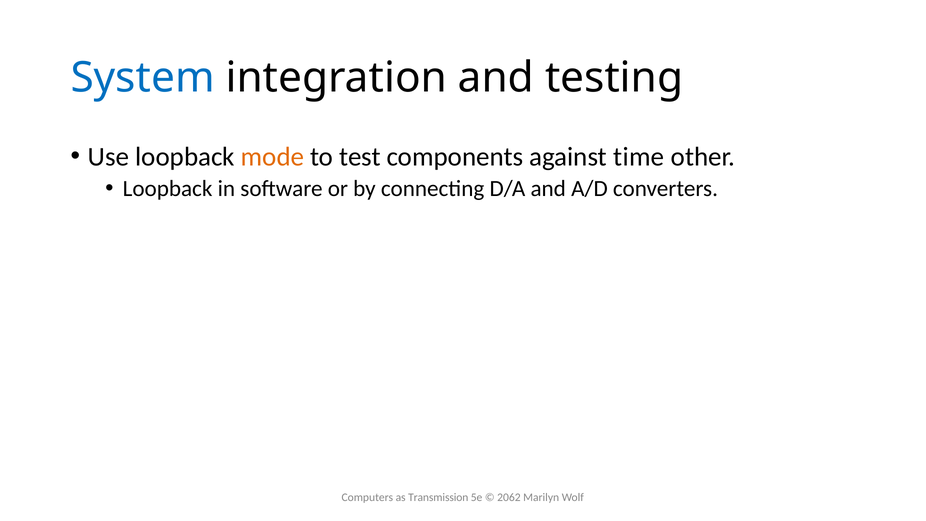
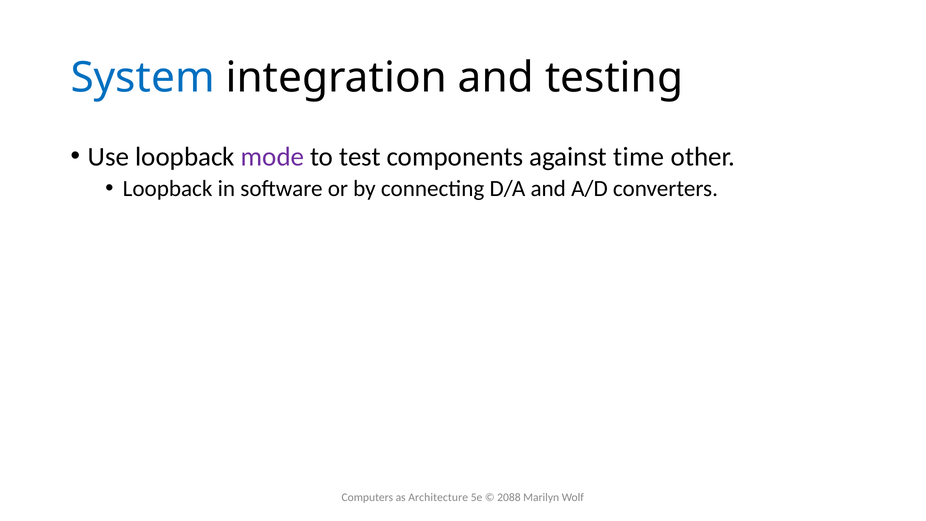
mode colour: orange -> purple (273, 157)
Transmission: Transmission -> Architecture (438, 497)
2062: 2062 -> 2088 (509, 497)
